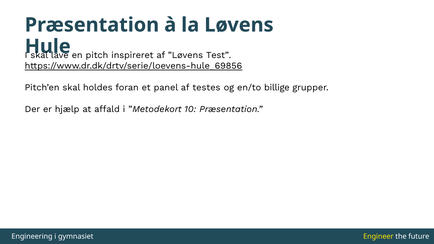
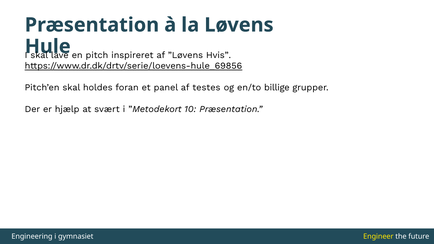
Test: Test -> Hvis (219, 55)
affald: affald -> svært (107, 109)
